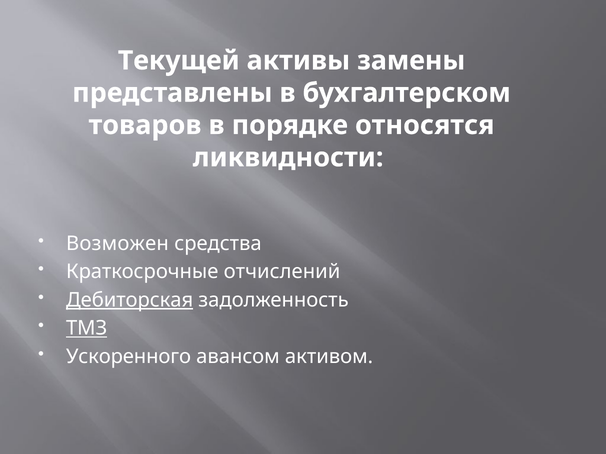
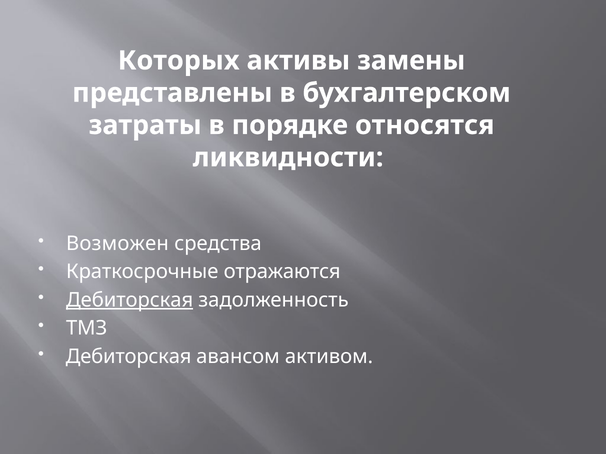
Текущей: Текущей -> Которых (179, 61)
товаров: товаров -> затраты (145, 125)
отчислений: отчислений -> отражаются (282, 272)
ТМЗ underline: present -> none (87, 329)
Ускоренного: Ускоренного -> Дебиторская (129, 357)
